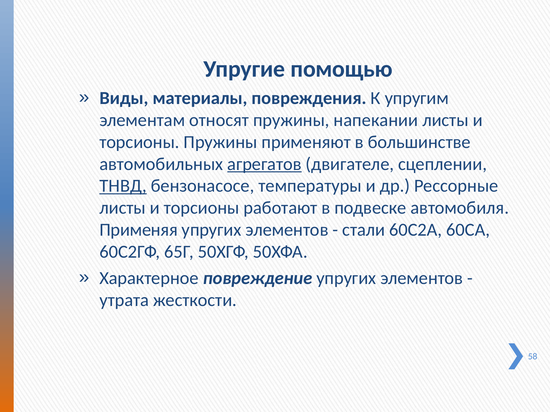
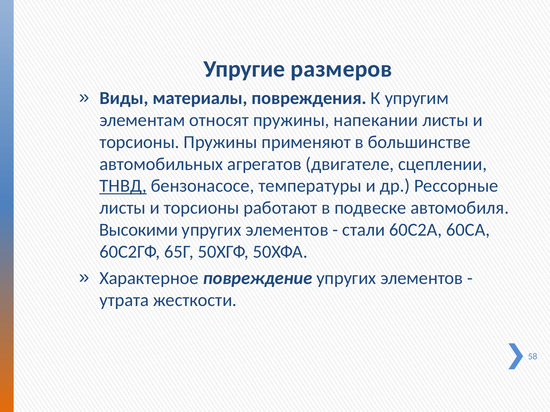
помощью: помощью -> размеров (341, 69)
агрегатов underline: present -> none (264, 164)
Применяя: Применяя -> Высокими (139, 230)
